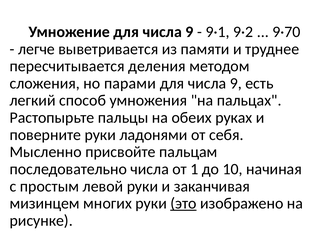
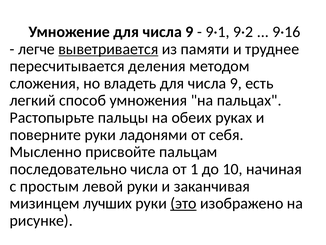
9·70: 9·70 -> 9·16 (286, 32)
выветривается underline: none -> present (108, 49)
парами: парами -> владеть (130, 83)
многих: многих -> лучших (108, 203)
